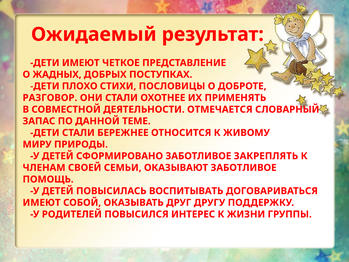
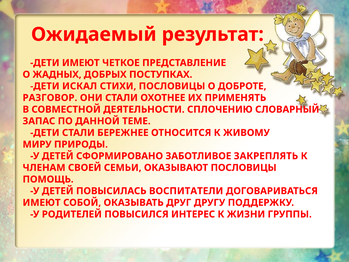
ПЛОХО: ПЛОХО -> ИСКАЛ (80, 86)
ОТМЕЧАЕТСЯ: ОТМЕЧАЕТСЯ -> СПЛОЧЕНИЮ (220, 109)
ОКАЗЫВАЮТ ЗАБОТЛИВОЕ: ЗАБОТЛИВОЕ -> ПОСЛОВИЦЫ (244, 168)
ВОСПИТЫВАТЬ: ВОСПИТЫВАТЬ -> ВОСПИТАТЕЛИ (186, 191)
